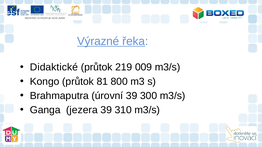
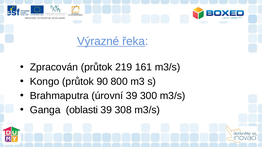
Didaktické: Didaktické -> Zpracován (54, 67)
009: 009 -> 161 (144, 67)
81: 81 -> 90 (102, 82)
jezera: jezera -> oblasti (82, 110)
310: 310 -> 308 (123, 110)
